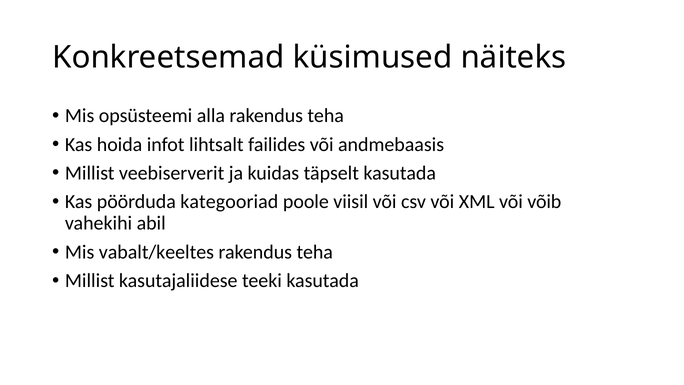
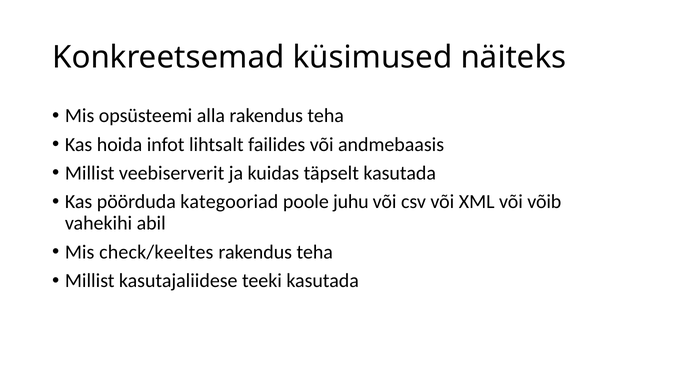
viisil: viisil -> juhu (351, 202)
vabalt/keeltes: vabalt/keeltes -> check/keeltes (156, 252)
